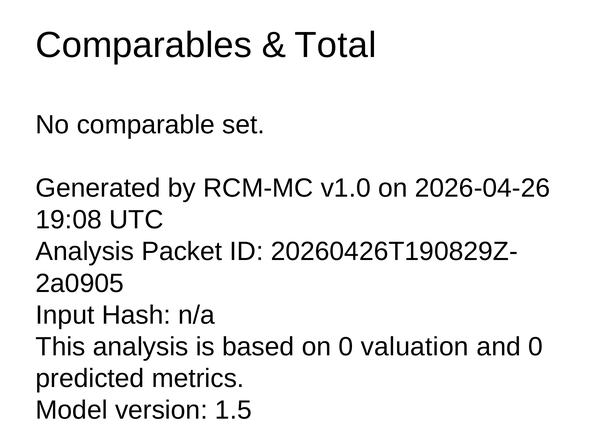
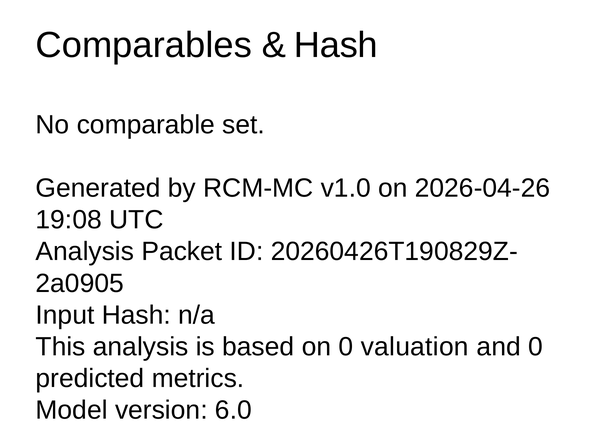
Total: Total -> Hash (336, 45)
1.5: 1.5 -> 6.0 (233, 410)
